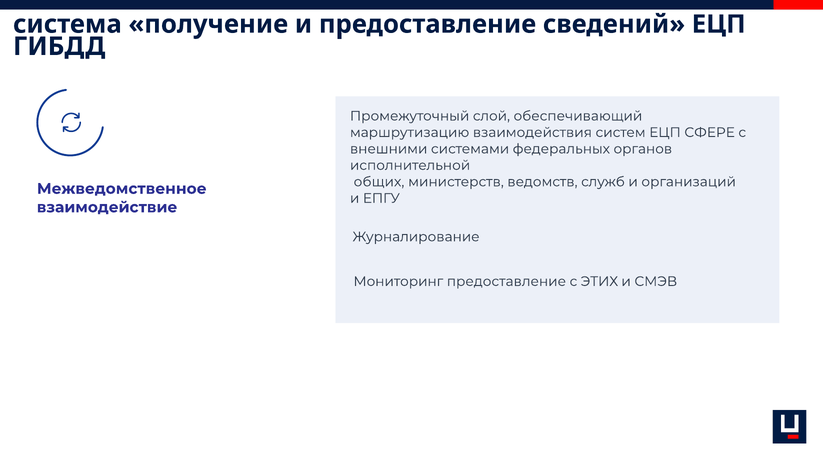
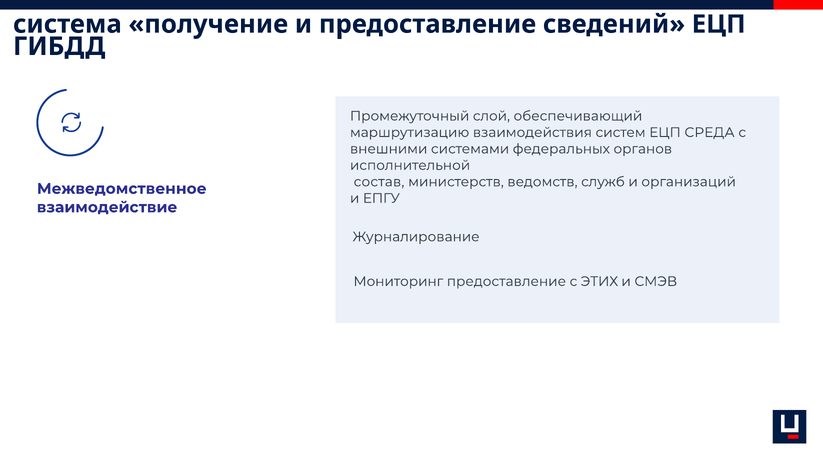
СФЕРЕ: СФЕРЕ -> СРЕДА (710, 132)
общих: общих -> состав (379, 182)
